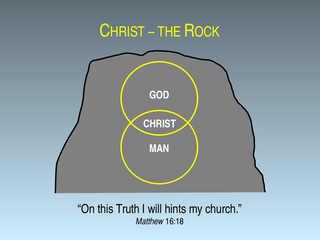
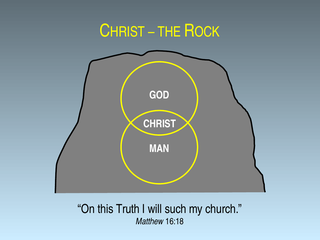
hints: hints -> such (176, 209)
